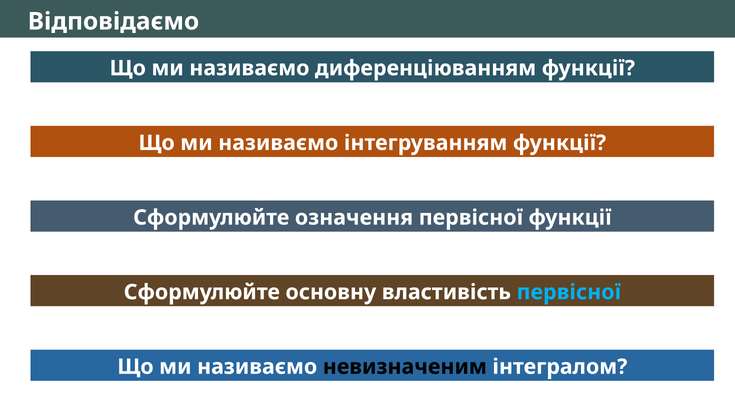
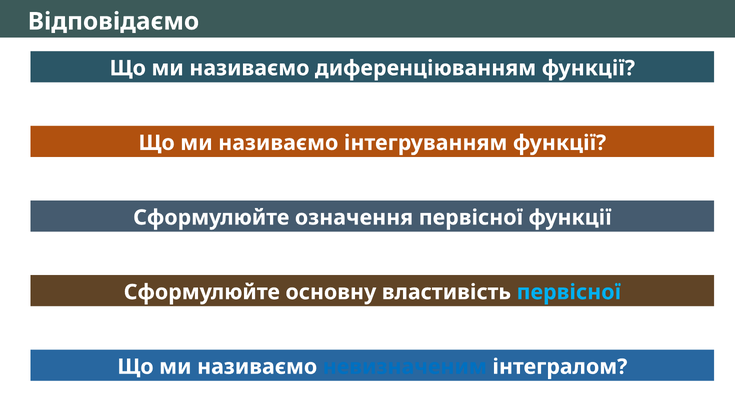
невизначеним colour: black -> blue (405, 367)
